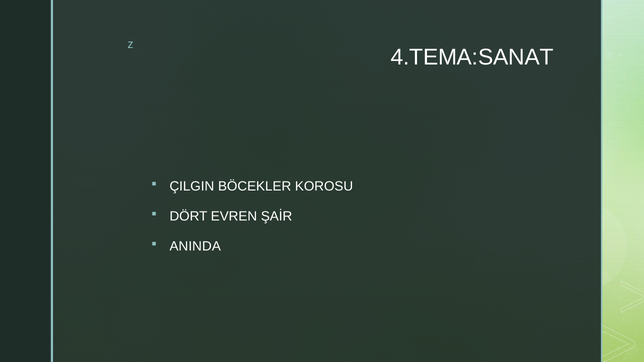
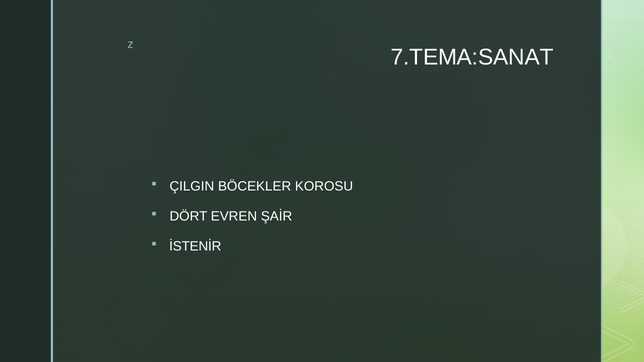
4.TEMA:SANAT: 4.TEMA:SANAT -> 7.TEMA:SANAT (472, 57)
ANINDA: ANINDA -> İSTENİR (195, 247)
